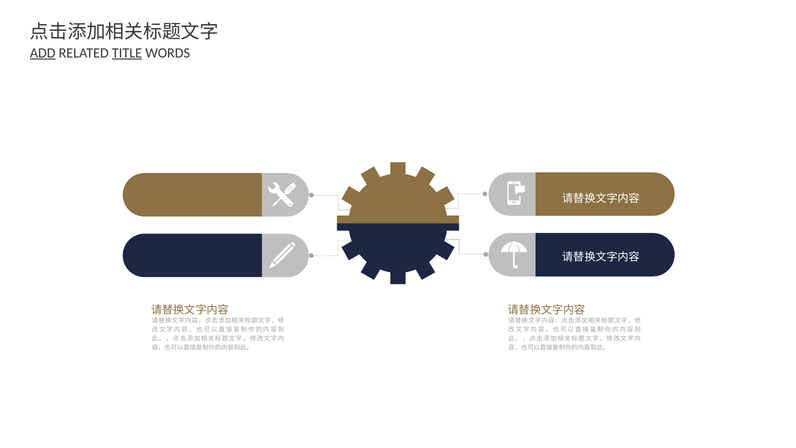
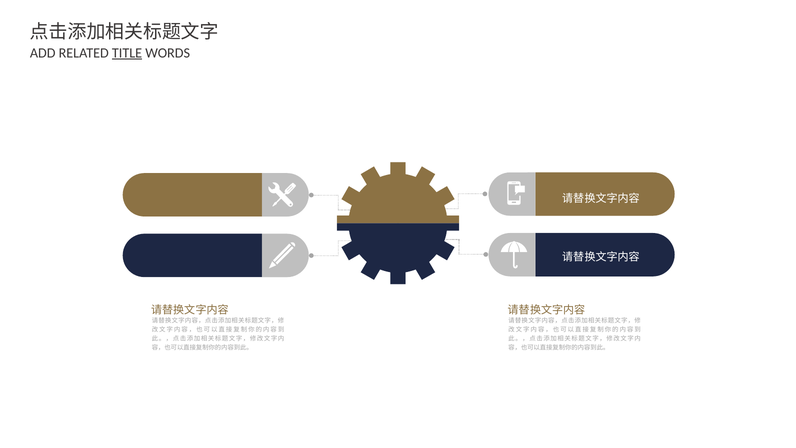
ADD underline: present -> none (43, 53)
